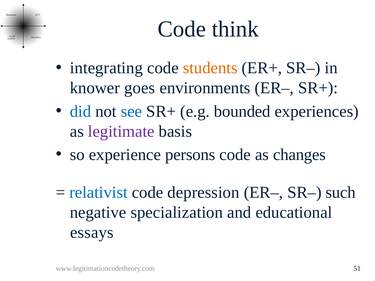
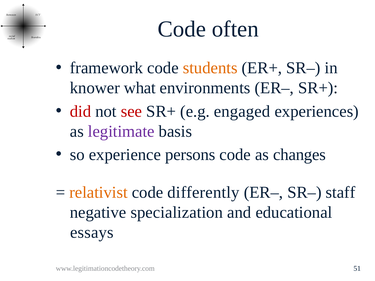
think: think -> often (235, 29)
integrating: integrating -> framework (106, 68)
goes: goes -> what (140, 88)
did colour: blue -> red (81, 111)
see colour: blue -> red (131, 111)
bounded: bounded -> engaged (242, 111)
relativist colour: blue -> orange (99, 193)
depression: depression -> differently (203, 193)
such: such -> staff (341, 193)
